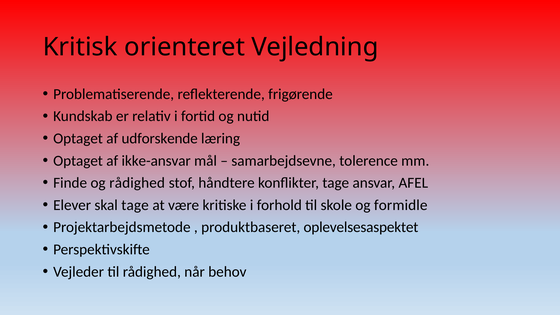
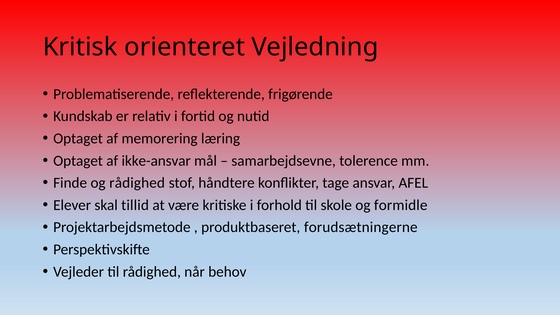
udforskende: udforskende -> memorering (160, 138)
skal tage: tage -> tillid (135, 205)
oplevelsesaspektet: oplevelsesaspektet -> forudsætningerne (361, 227)
